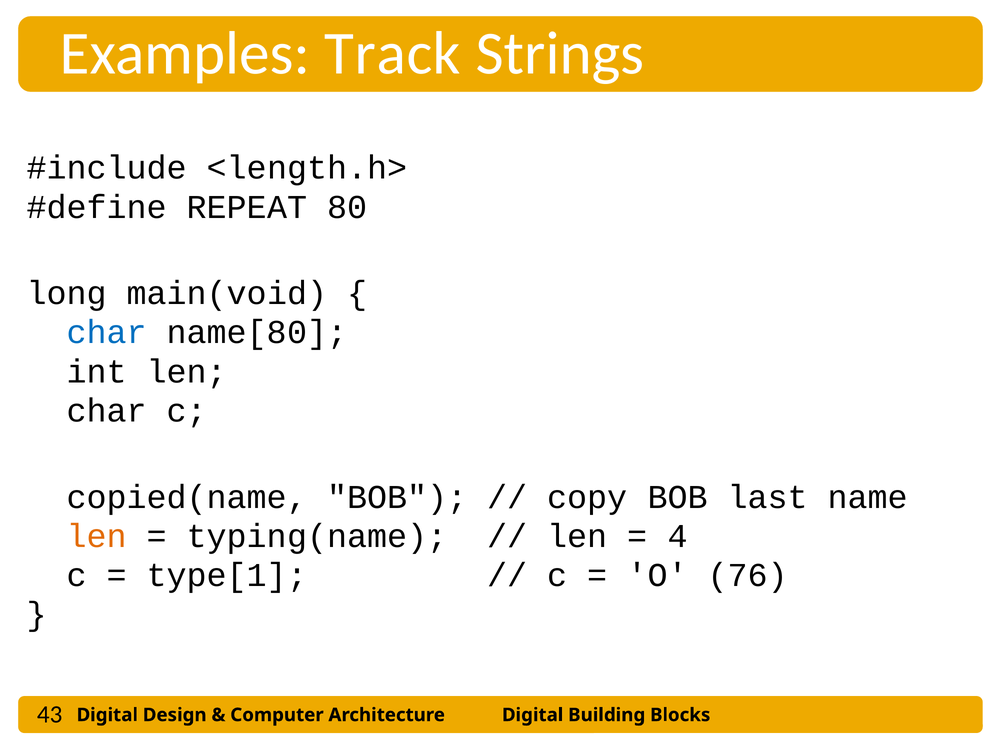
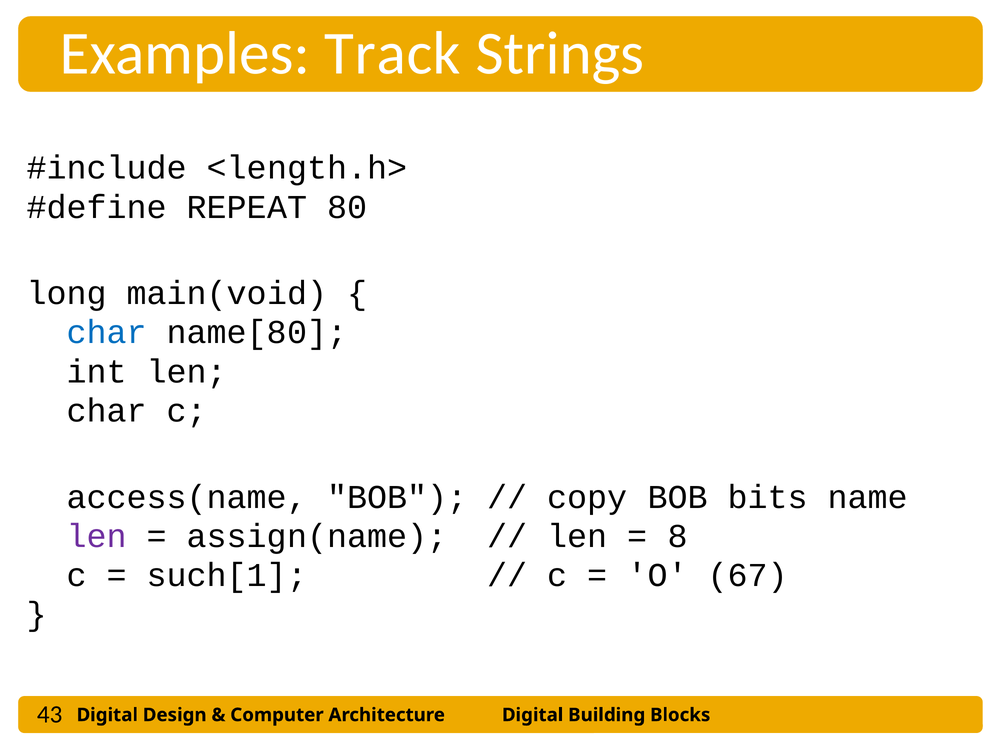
copied(name: copied(name -> access(name (187, 497)
last: last -> bits (768, 497)
len colour: orange -> purple (97, 536)
typing(name: typing(name -> assign(name (317, 536)
4: 4 -> 8 (678, 536)
type[1: type[1 -> such[1 (227, 575)
76: 76 -> 67 (748, 575)
